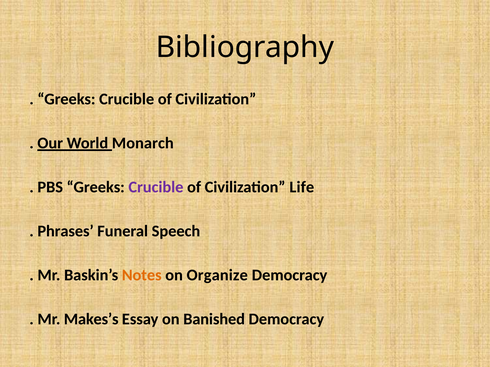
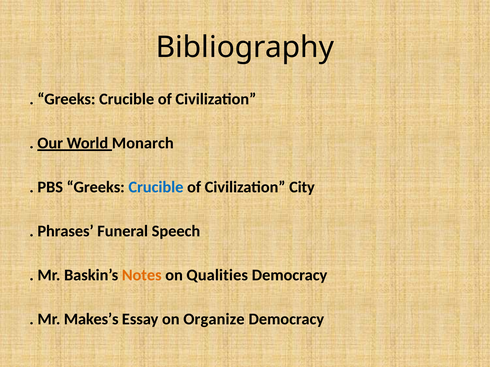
Crucible colour: purple -> blue (156, 187)
Life: Life -> City (302, 187)
Organize: Organize -> Qualities (217, 276)
Banished: Banished -> Organize (214, 320)
